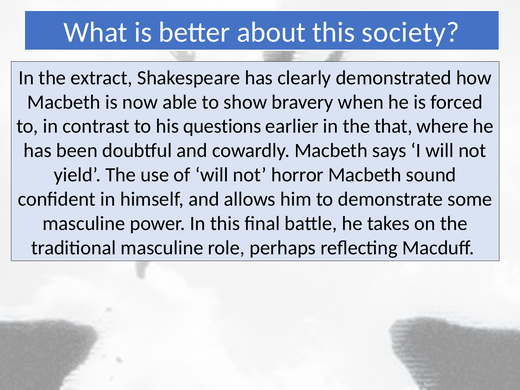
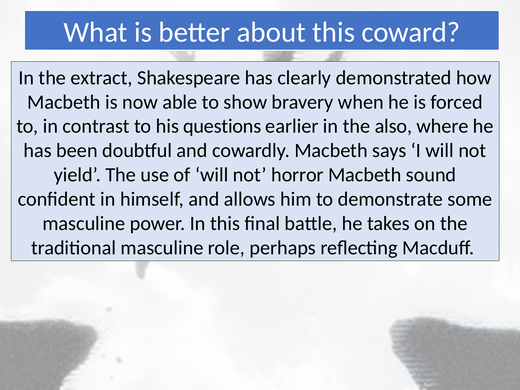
society: society -> coward (411, 32)
that: that -> also (393, 126)
